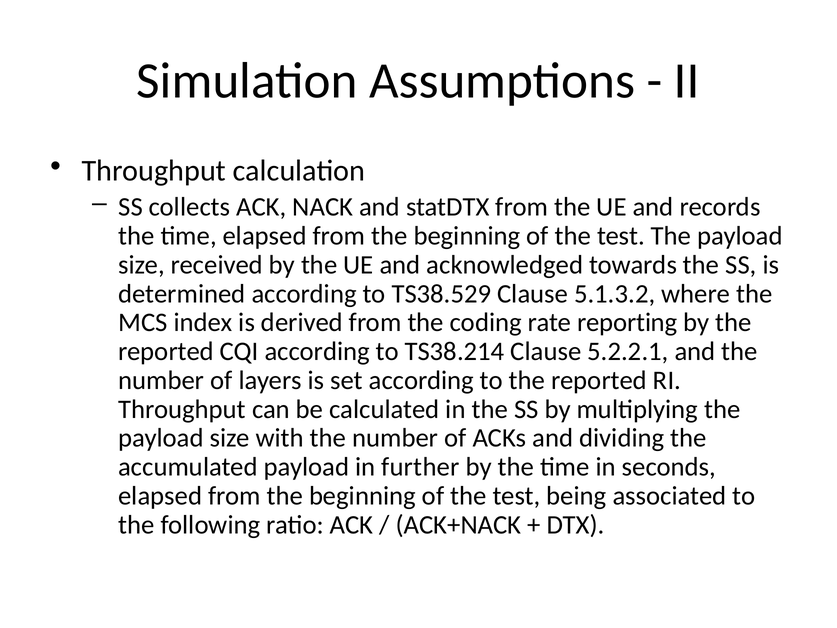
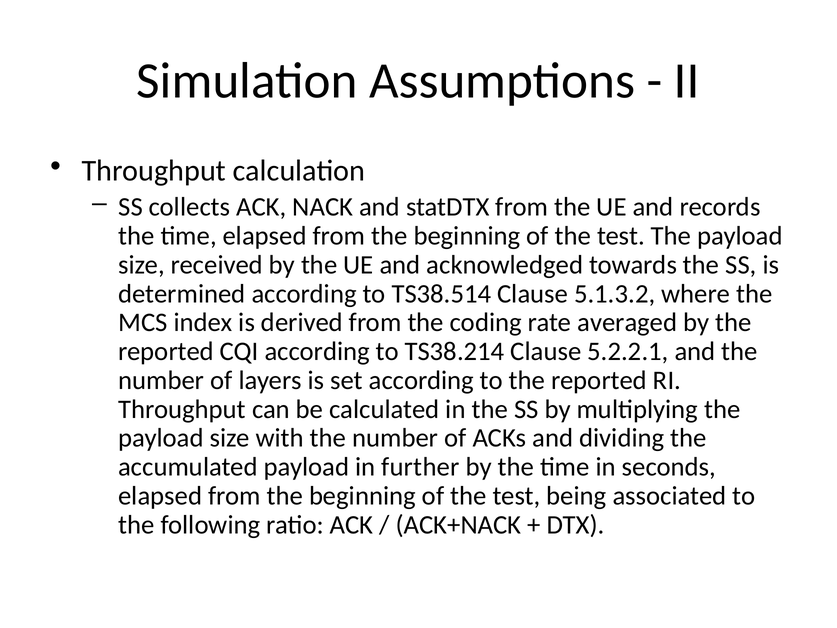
TS38.529: TS38.529 -> TS38.514 (441, 294)
reporting: reporting -> averaged (627, 323)
